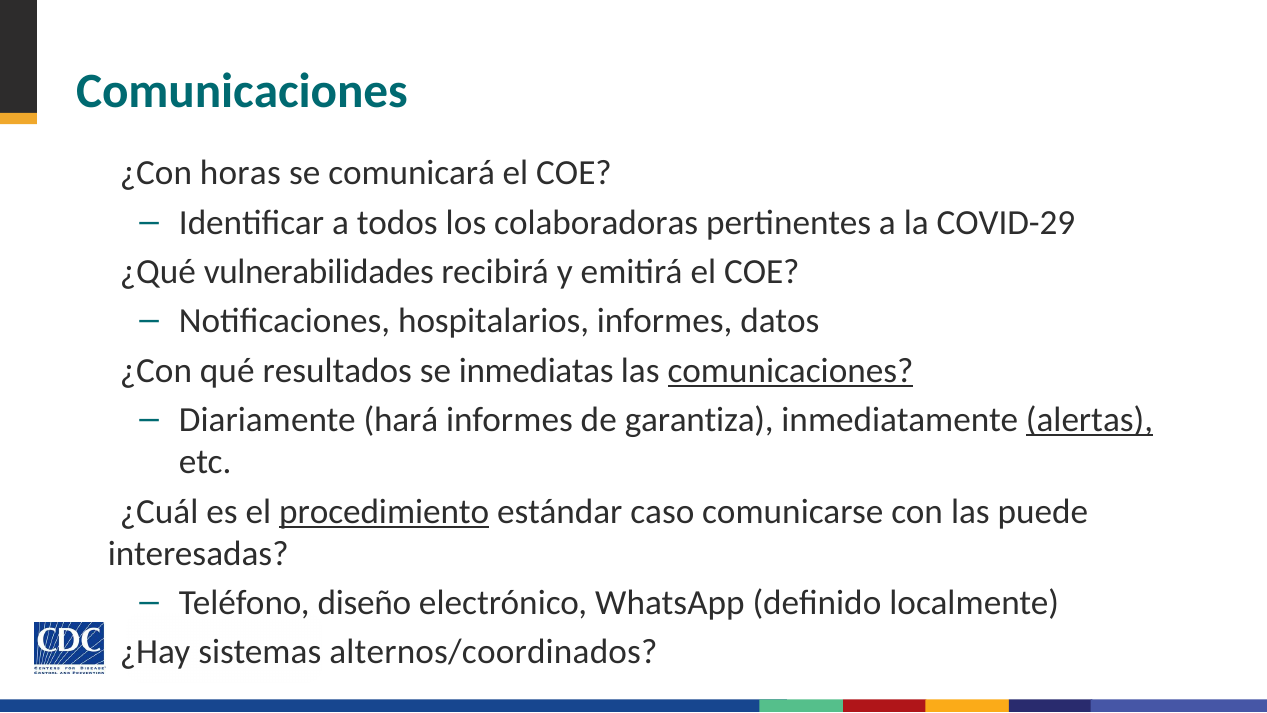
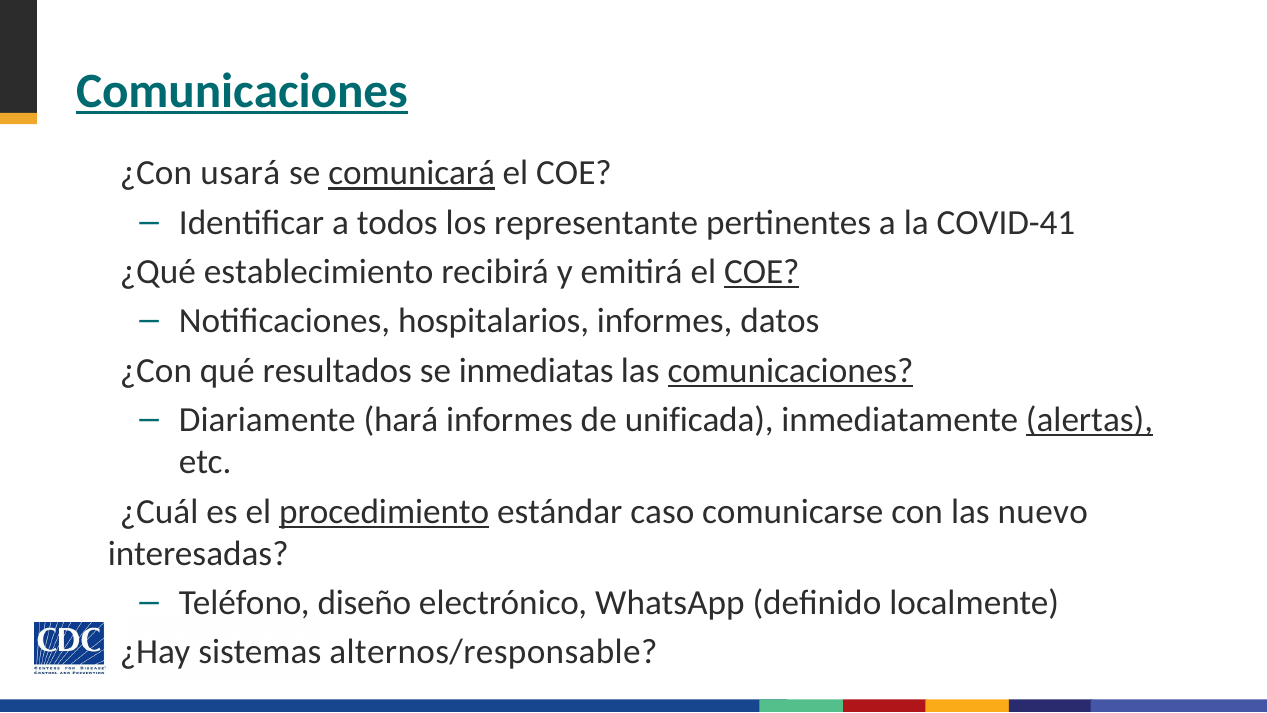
Comunicaciones underline: none -> present (242, 92)
horas: horas -> usará (240, 173)
comunicará underline: none -> present (412, 173)
colaboradoras: colaboradoras -> representante (596, 223)
COVID-29: COVID-29 -> COVID-41 (1006, 223)
vulnerabilidades: vulnerabilidades -> establecimiento (319, 272)
COE underline: none -> present (762, 272)
garantiza: garantiza -> unificada (699, 420)
puede: puede -> nuevo (1043, 511)
alternos/coordinados: alternos/coordinados -> alternos/responsable (493, 652)
